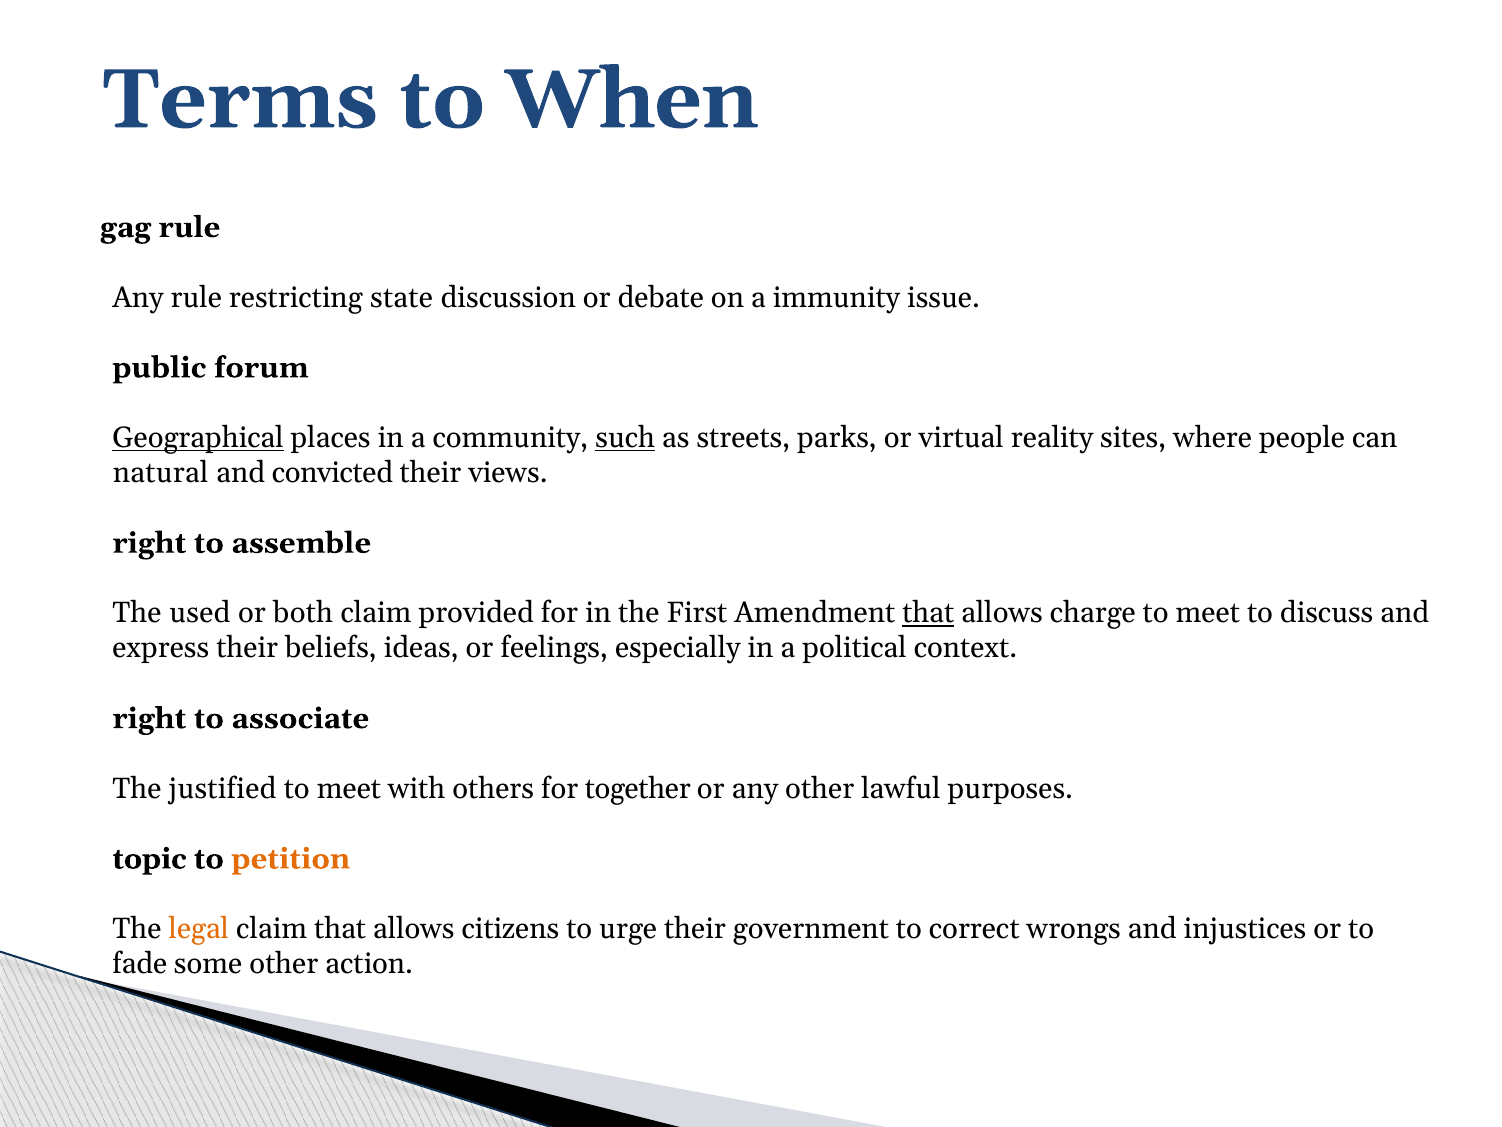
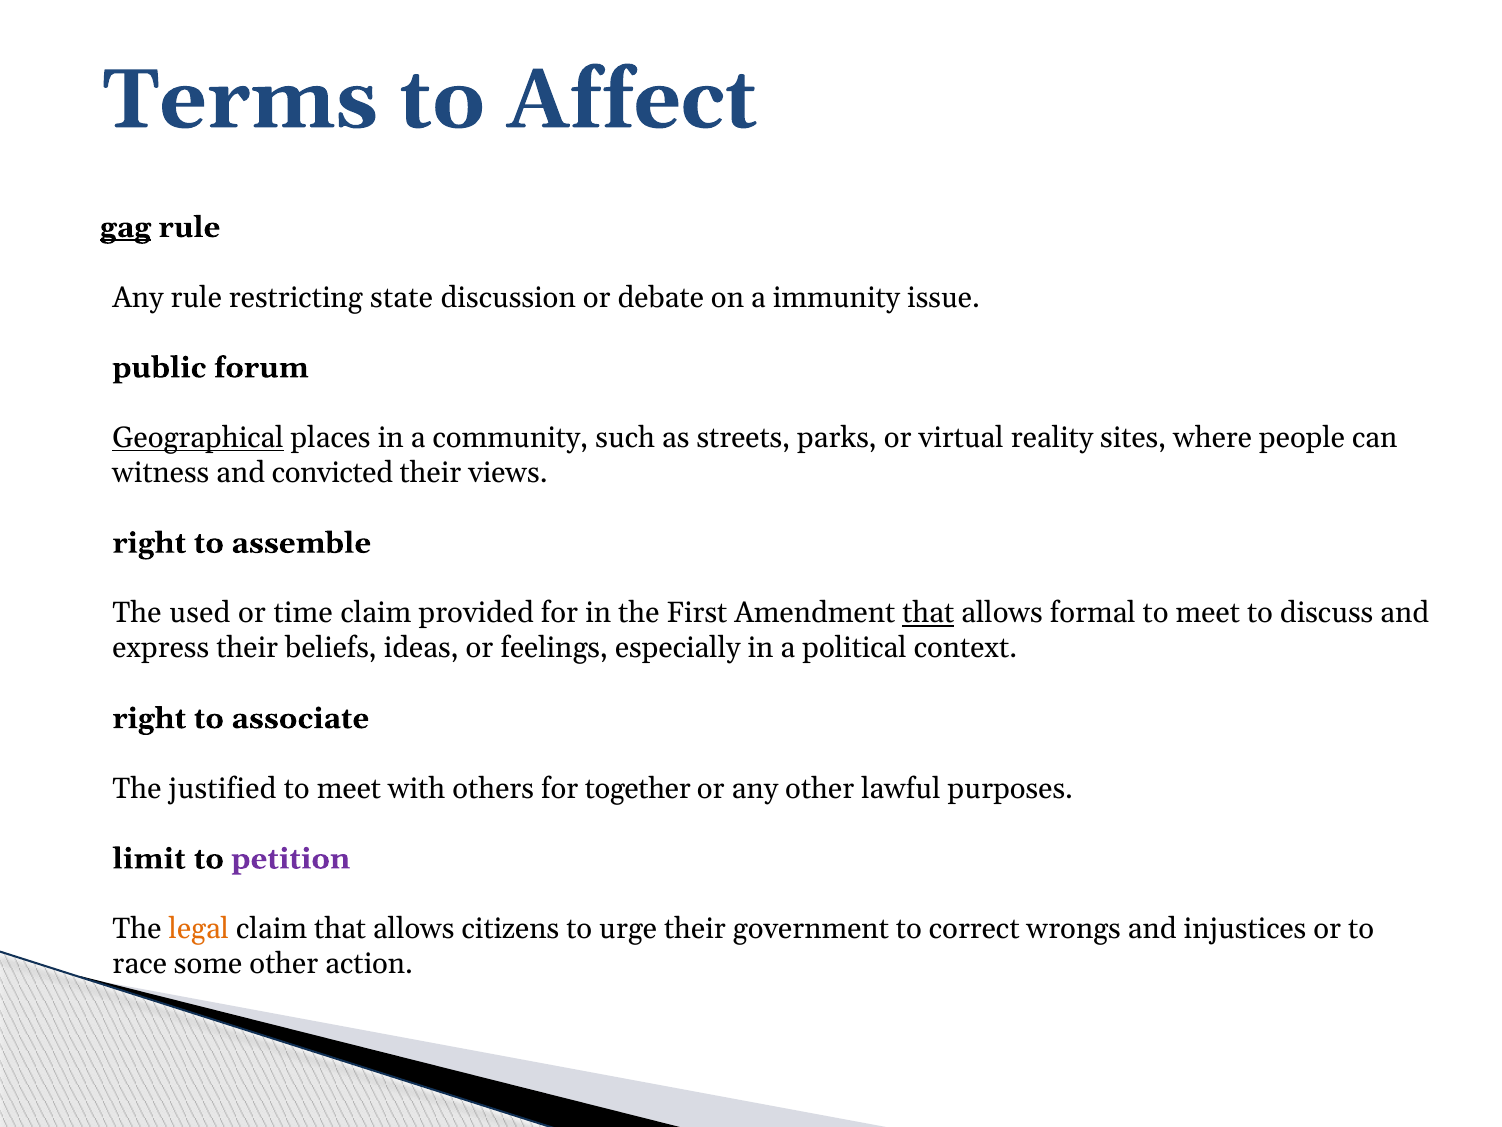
When: When -> Affect (632, 100)
gag underline: none -> present (126, 227)
such underline: present -> none (625, 438)
natural: natural -> witness (161, 473)
both: both -> time (303, 613)
charge: charge -> formal (1093, 613)
topic: topic -> limit (149, 858)
petition colour: orange -> purple (291, 858)
fade: fade -> race (140, 964)
